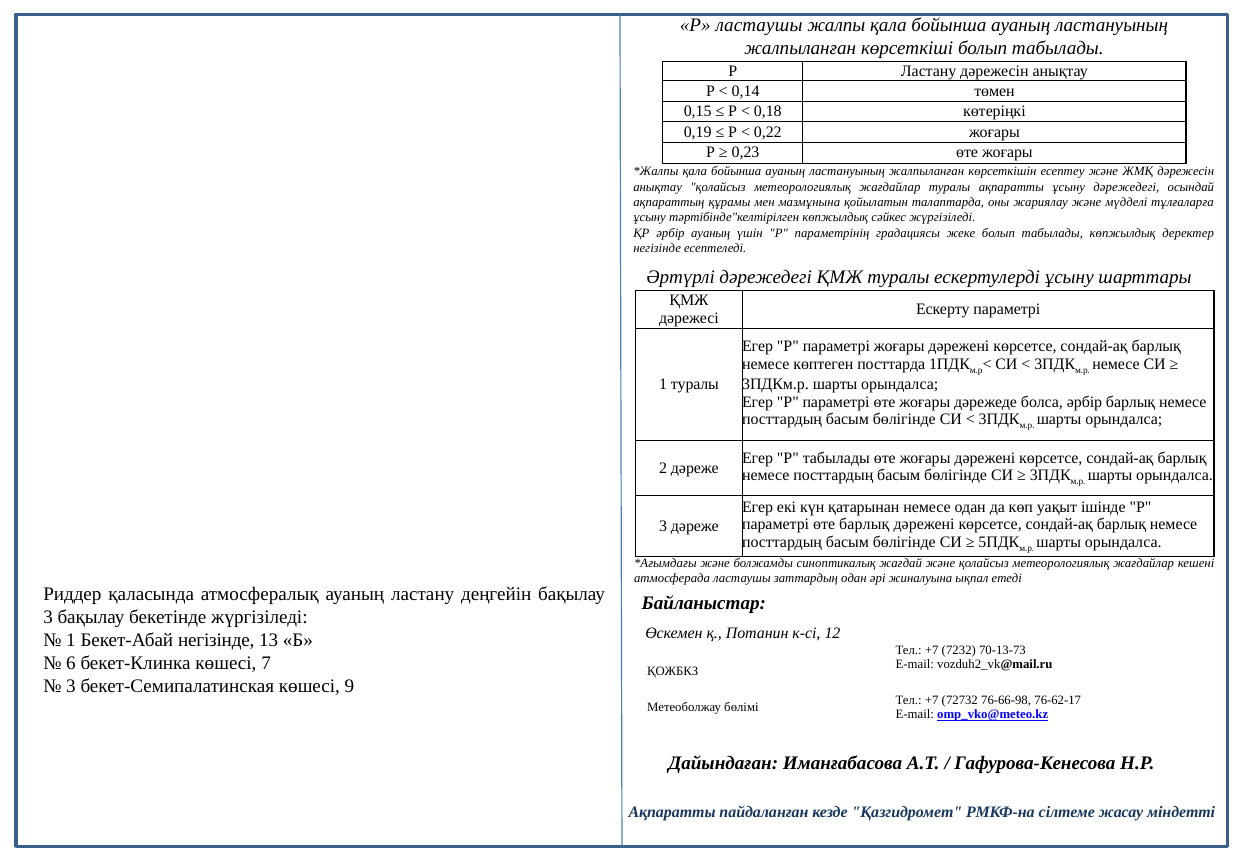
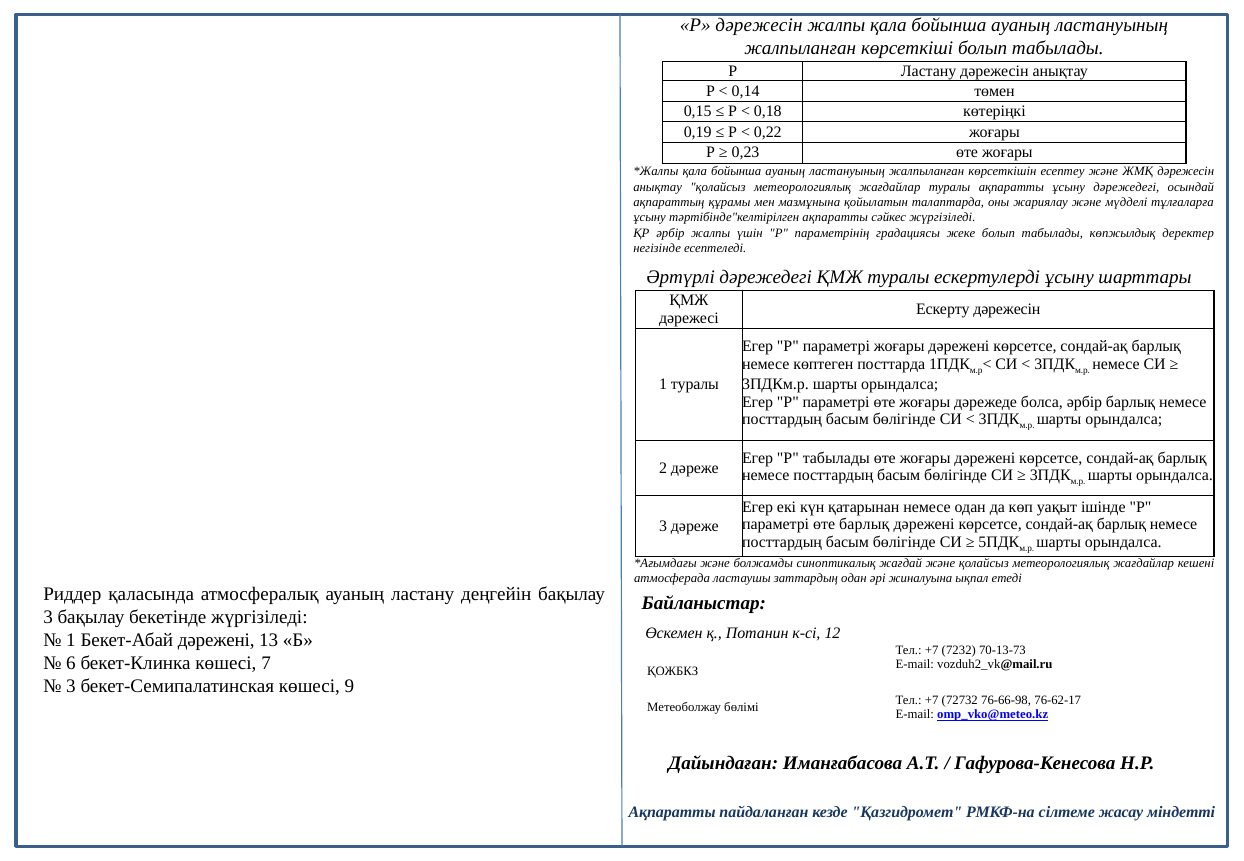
Р ластаушы: ластаушы -> дәрежесін (759, 26)
тәртібінде"келтірілген көпжылдық: көпжылдық -> ақпаратты (835, 218)
әрбір ауаның: ауаның -> жалпы (711, 233)
Ескерту параметрі: параметрі -> дәрежесін (1007, 310)
Бекет-Абай негізінде: негізінде -> дәрежені (216, 640)
